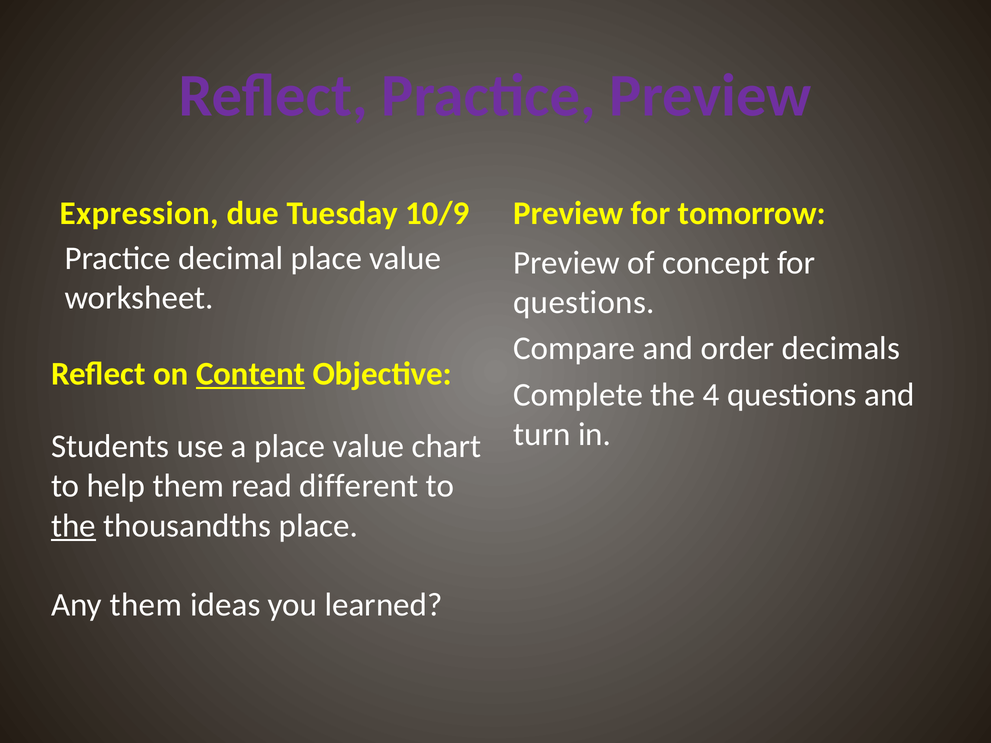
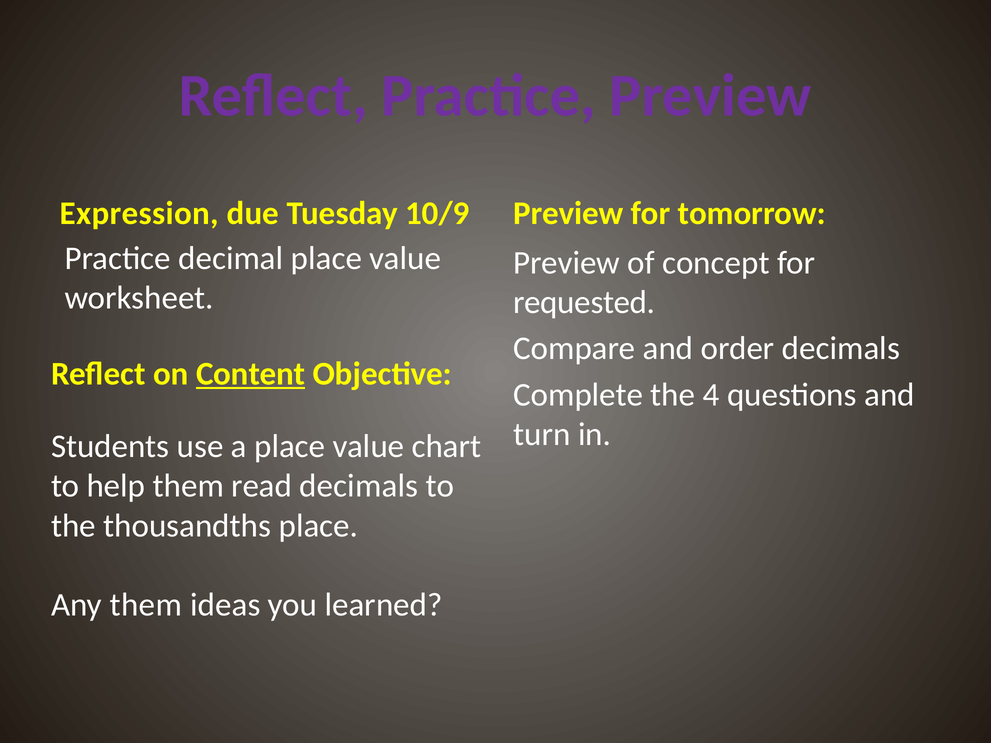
questions: questions -> requested (584, 302)
read different: different -> decimals (359, 486)
the underline: present -> none (73, 526)
